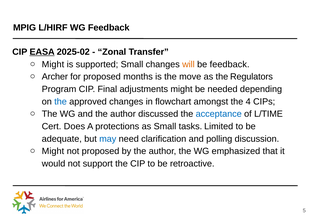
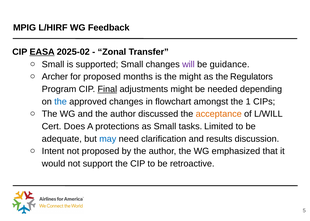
Might: Might -> Small (53, 64)
will colour: orange -> purple (188, 64)
be feedback: feedback -> guidance (230, 64)
the move: move -> might (190, 77)
Final underline: none -> present (107, 89)
4: 4 -> 1 (248, 102)
acceptance colour: blue -> orange (219, 114)
L/TIME: L/TIME -> L/WILL (268, 114)
polling: polling -> results (219, 139)
Might: Might -> Intent (53, 151)
